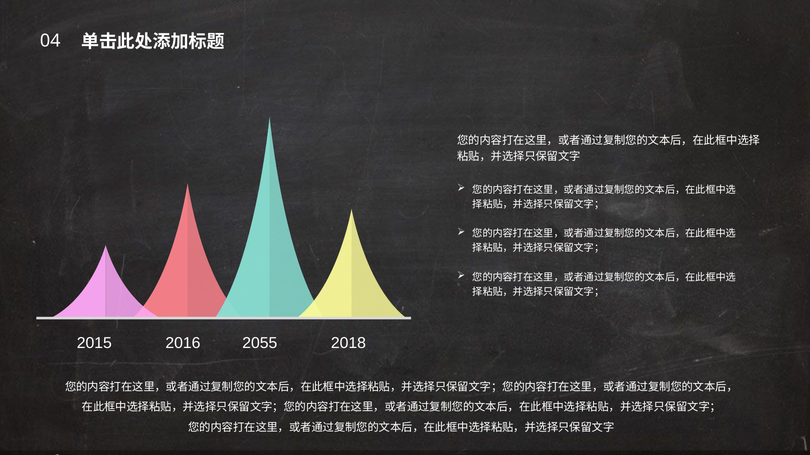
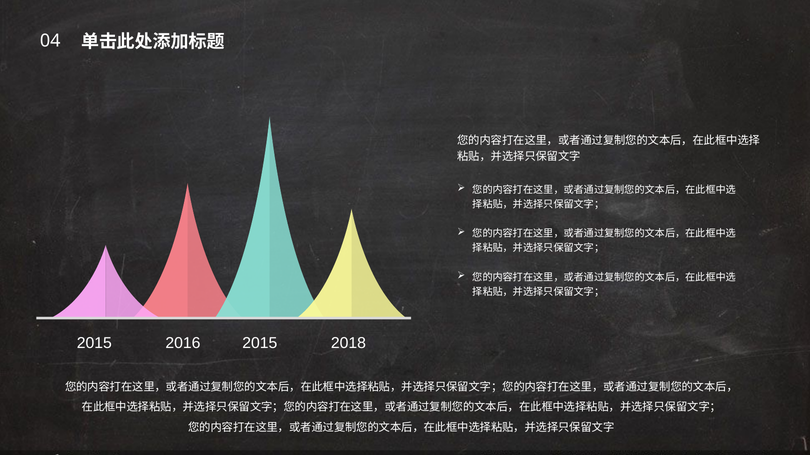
2016 2055: 2055 -> 2015 (260, 344)
